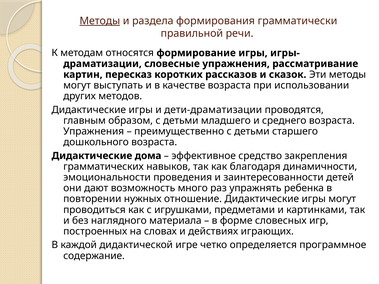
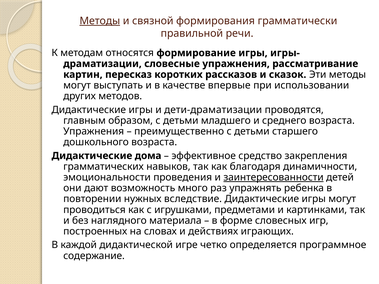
раздела: раздела -> связной (153, 21)
качестве возраста: возраста -> впервые (229, 85)
заинтересованности underline: none -> present (273, 177)
отношение: отношение -> вследствие (193, 199)
